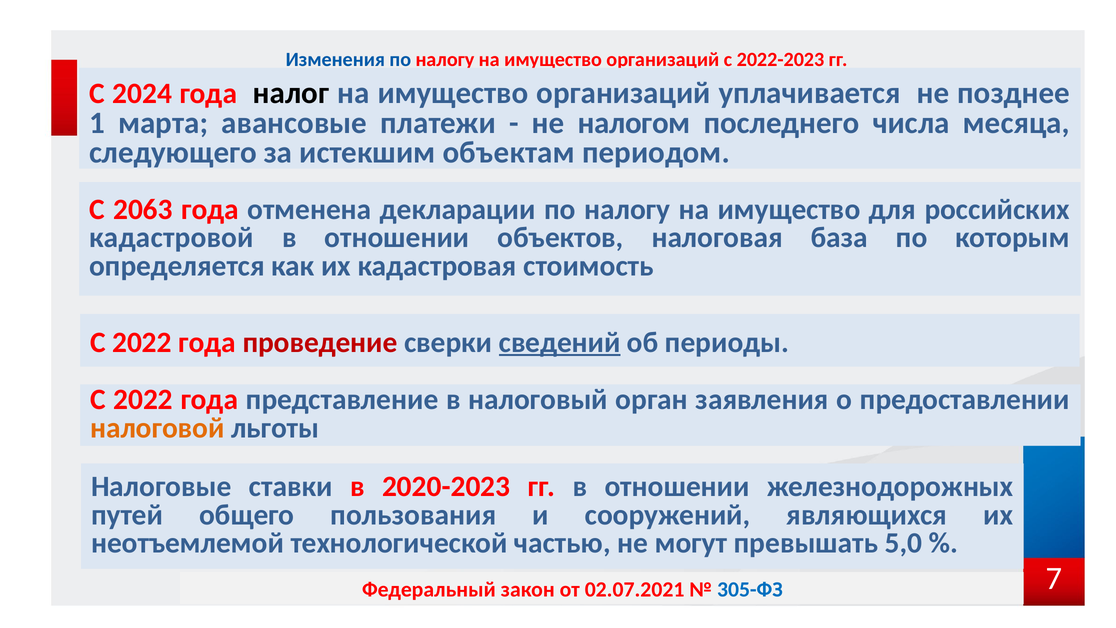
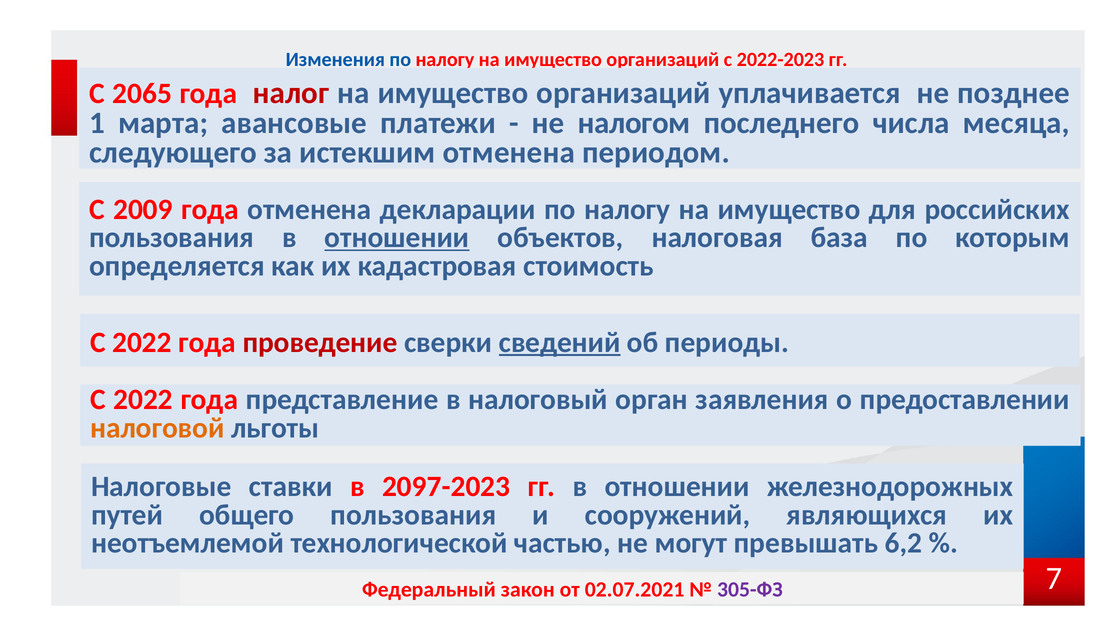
2024: 2024 -> 2065 (142, 94)
налог colour: black -> red (291, 93)
истекшим объектам: объектам -> отменена (509, 153)
2063: 2063 -> 2009 (143, 209)
кадастровой: кадастровой -> пользования (172, 238)
отношении underline: none -> present (397, 238)
2020-2023: 2020-2023 -> 2097-2023 (446, 486)
5,0: 5,0 -> 6,2 (903, 543)
305-ФЗ colour: blue -> purple (750, 589)
